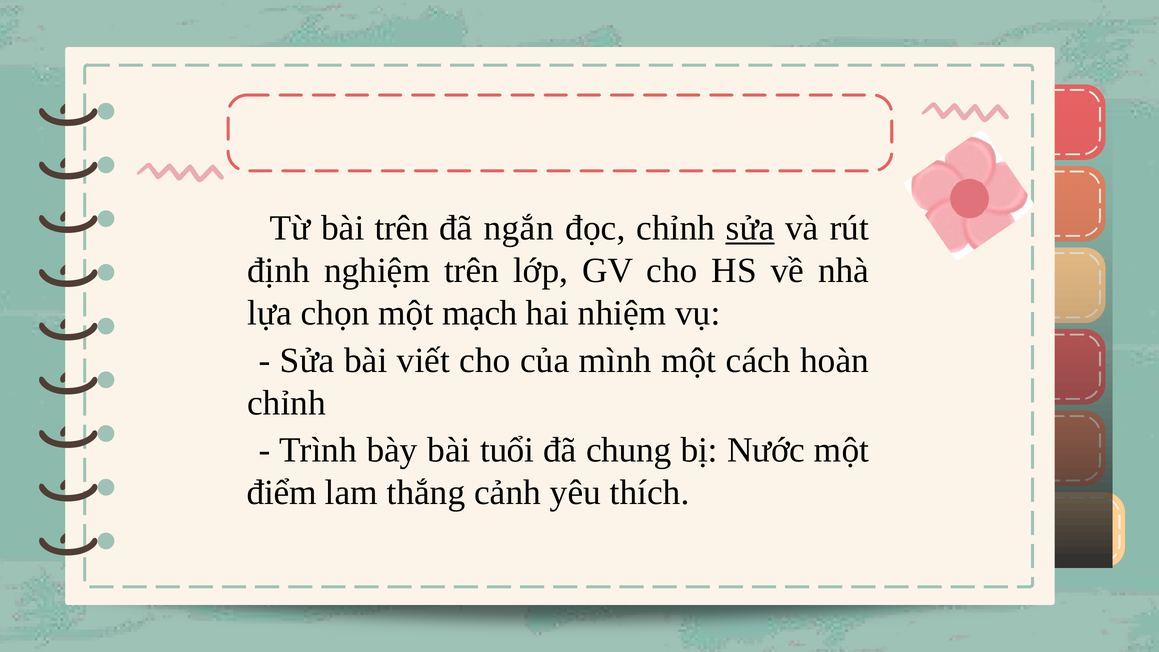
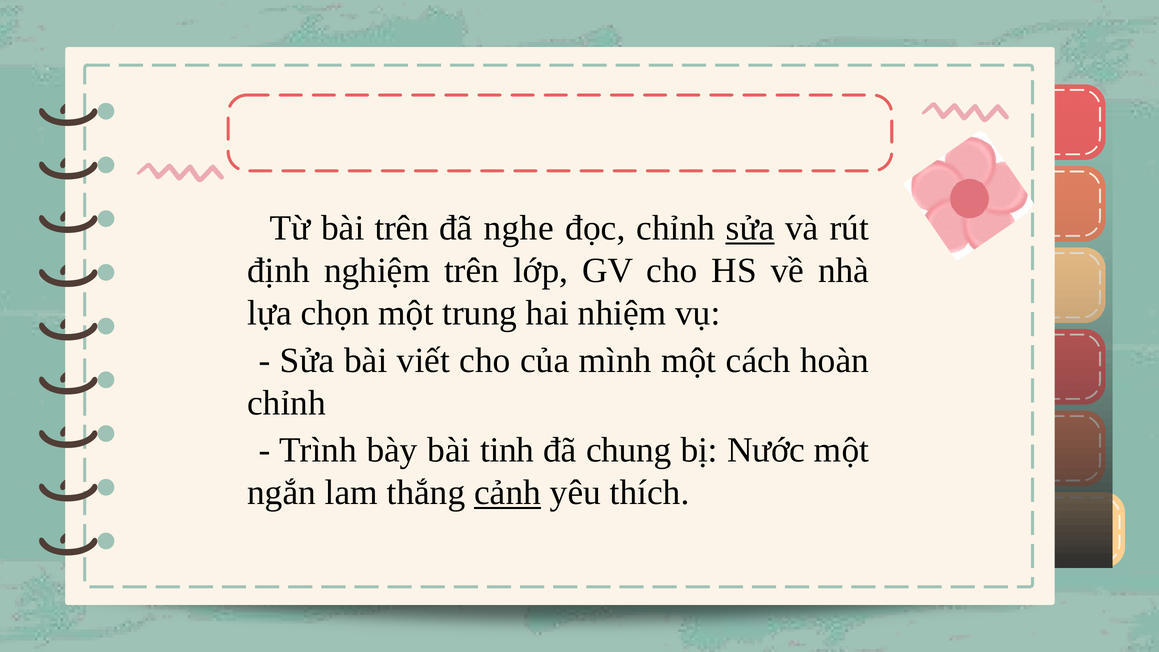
ngắn: ngắn -> nghe (519, 228)
mạch: mạch -> trung (480, 313)
tuổi: tuổi -> tinh (507, 450)
điểm: điểm -> ngắn (282, 493)
cảnh underline: none -> present (508, 493)
